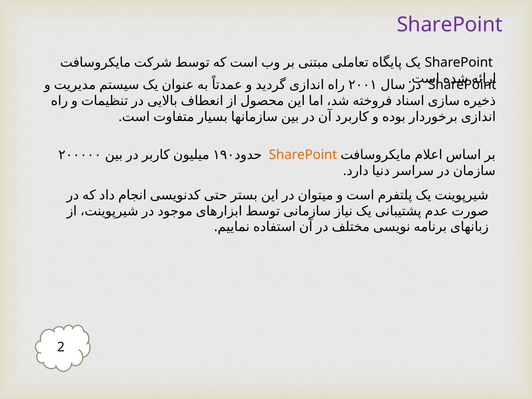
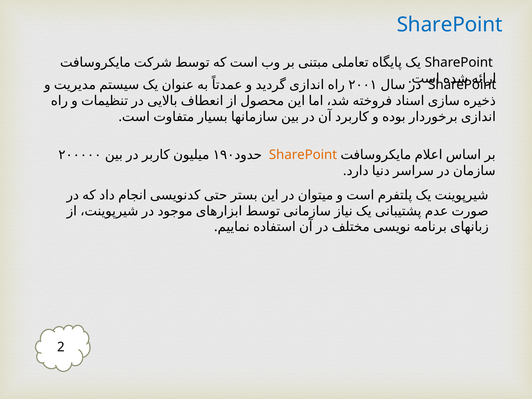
SharePoint colour: purple -> blue (450, 25)
